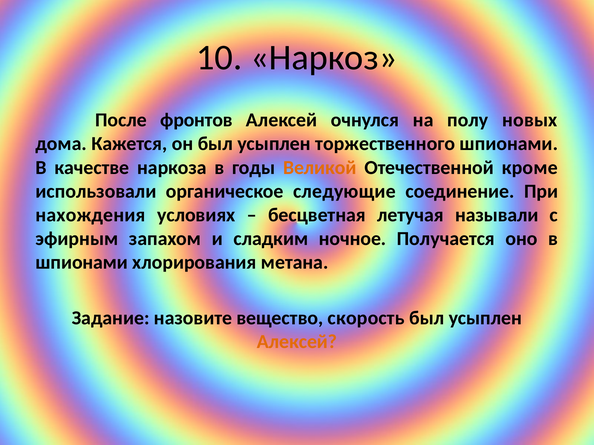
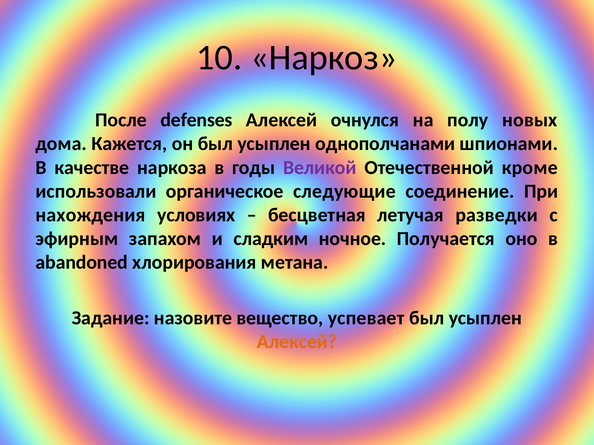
фронтов: фронтов -> defenses (196, 120)
торжественного: торжественного -> однополчанами (385, 144)
Великой colour: orange -> purple (320, 168)
называли: называли -> разведки (497, 215)
шпионами: шпионами -> abandoned (82, 263)
скорость: скорость -> успевает (366, 318)
